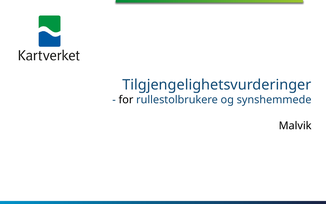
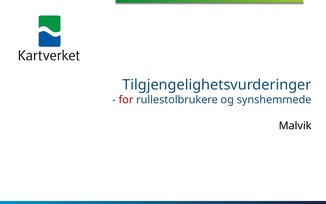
for colour: black -> red (126, 100)
